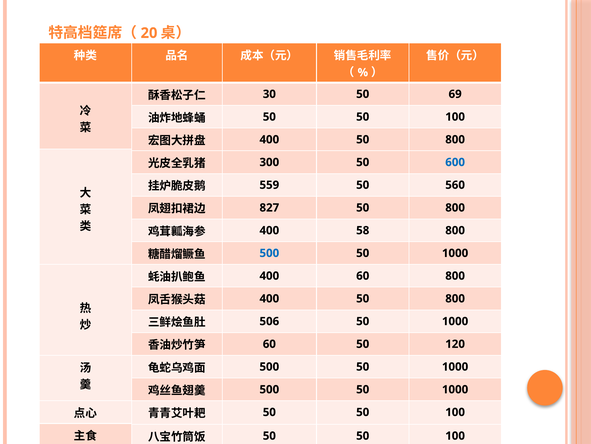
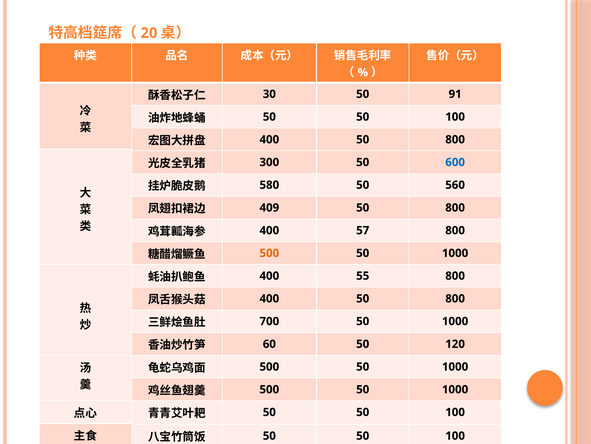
69: 69 -> 91 (455, 94)
559: 559 -> 580 (269, 185)
827: 827 -> 409 (269, 207)
58: 58 -> 57 (363, 230)
500 colour: blue -> orange (269, 253)
400 60: 60 -> 55 (363, 275)
506: 506 -> 700 (269, 321)
